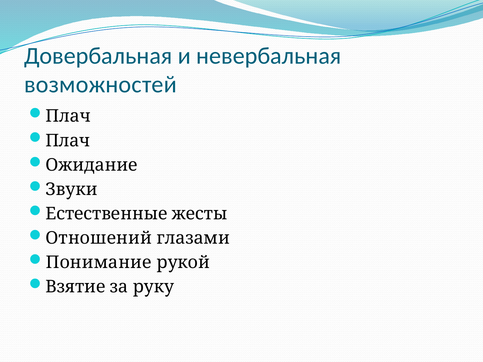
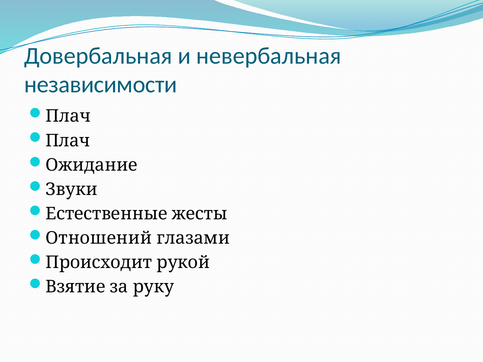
возможностей: возможностей -> независимости (101, 85)
Понимание: Понимание -> Происходит (99, 263)
